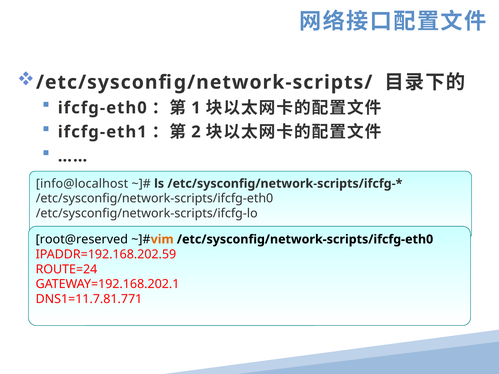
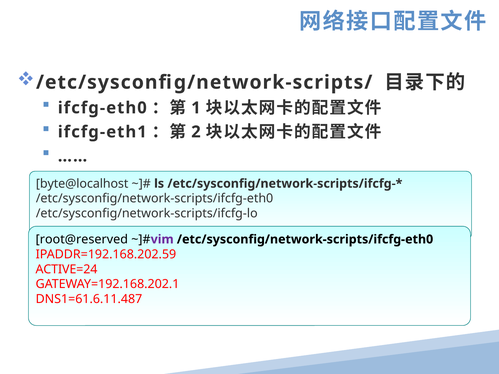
info@localhost: info@localhost -> byte@localhost (82, 184)
vim colour: orange -> purple (162, 239)
ROUTE=24: ROUTE=24 -> ACTIVE=24 (66, 269)
DNS1=11.7.81.771: DNS1=11.7.81.771 -> DNS1=61.6.11.487 (89, 299)
